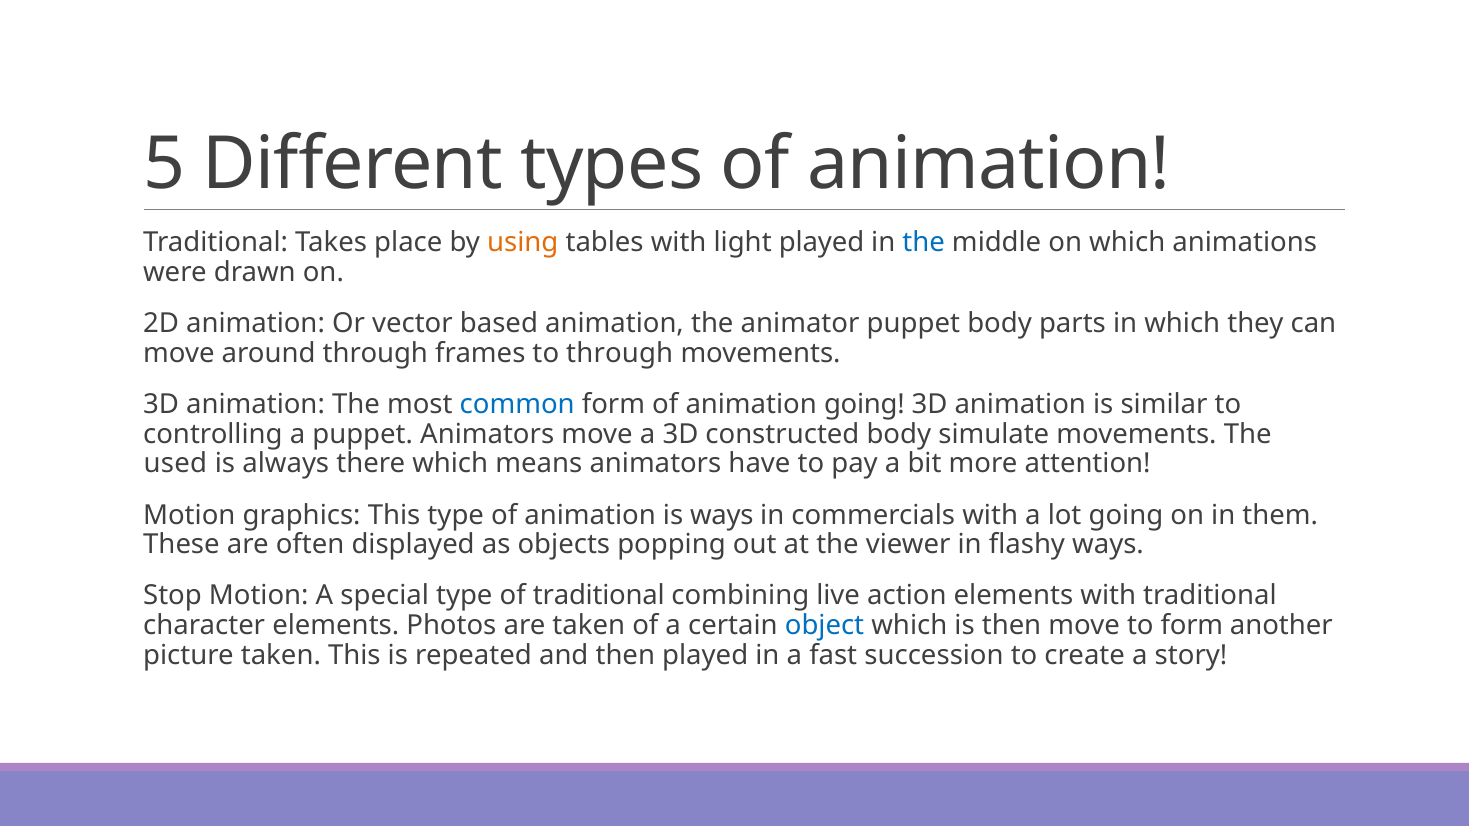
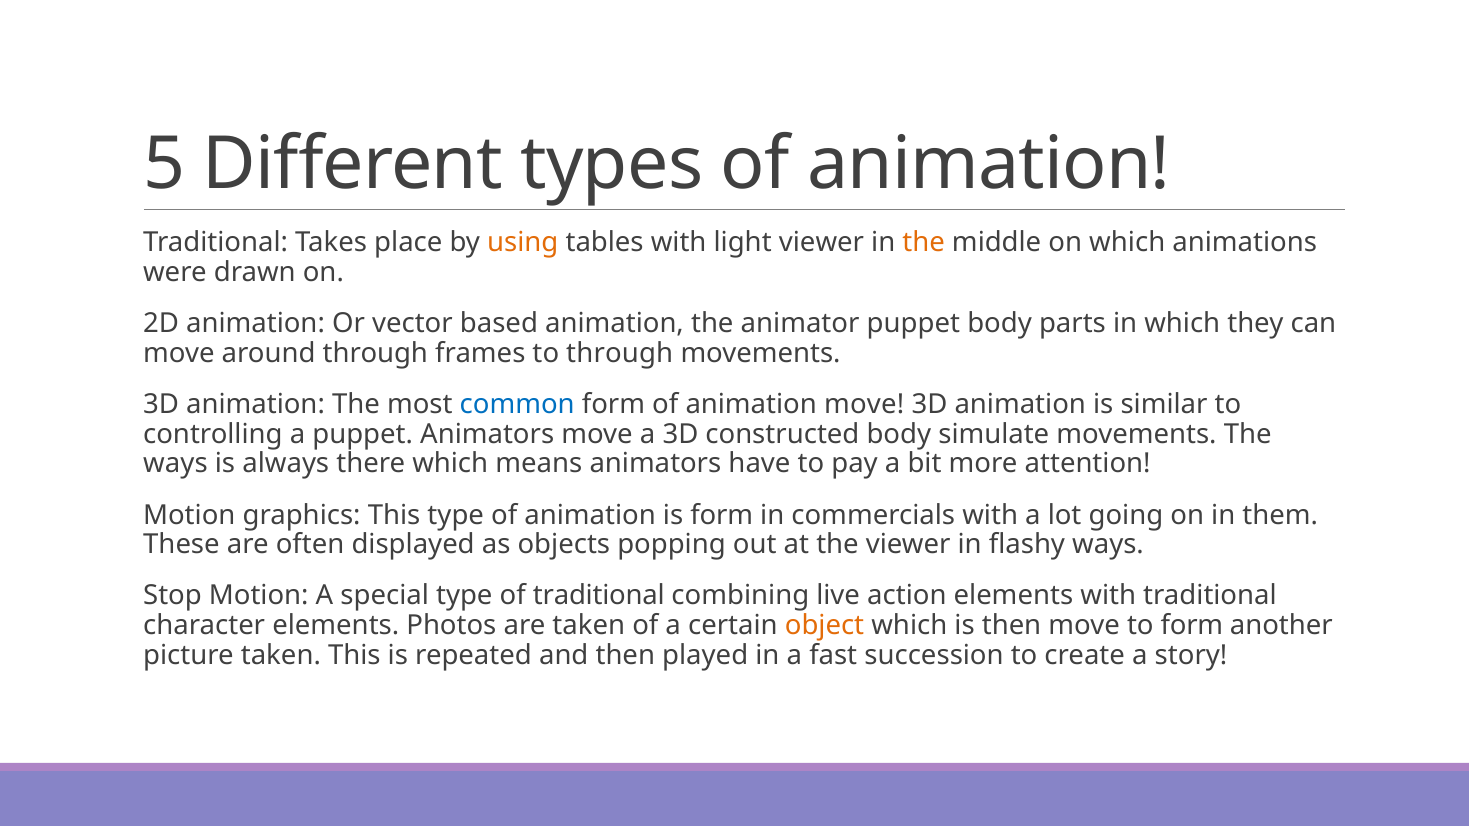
light played: played -> viewer (821, 243)
the colour: blue -> orange (924, 243)
animation going: going -> move (864, 404)
used: used -> ways (175, 464)
is ways: ways -> form (722, 515)
object colour: blue -> orange (825, 626)
